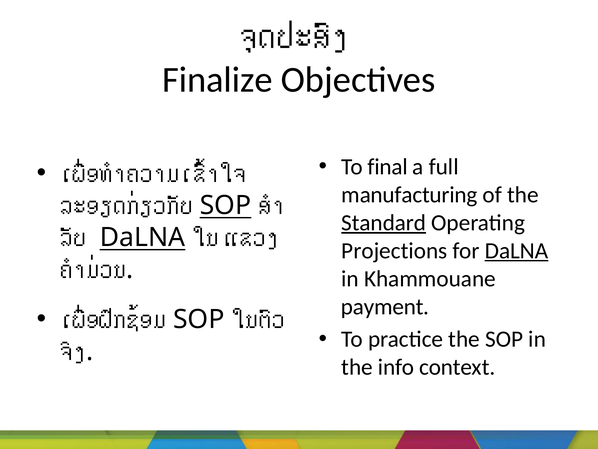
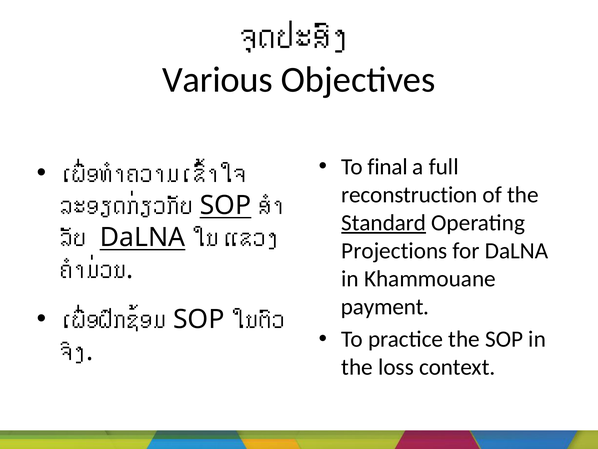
Finalize: Finalize -> Various (217, 80)
manufacturing: manufacturing -> reconstruction (409, 195)
DaLNA underline: present -> none (517, 250)
info: info -> loss (396, 367)
